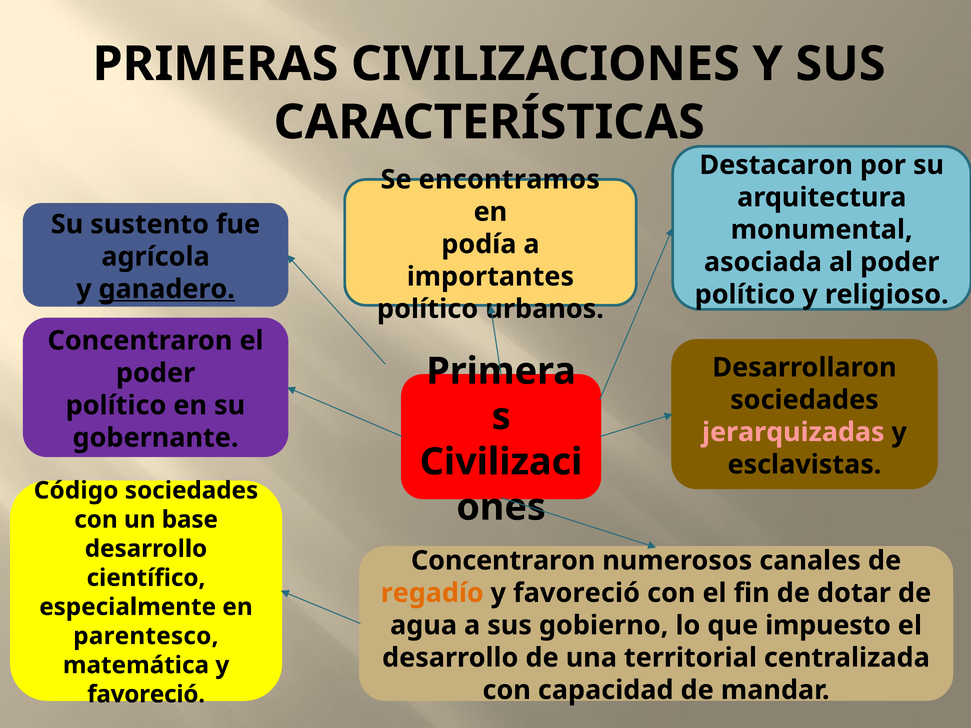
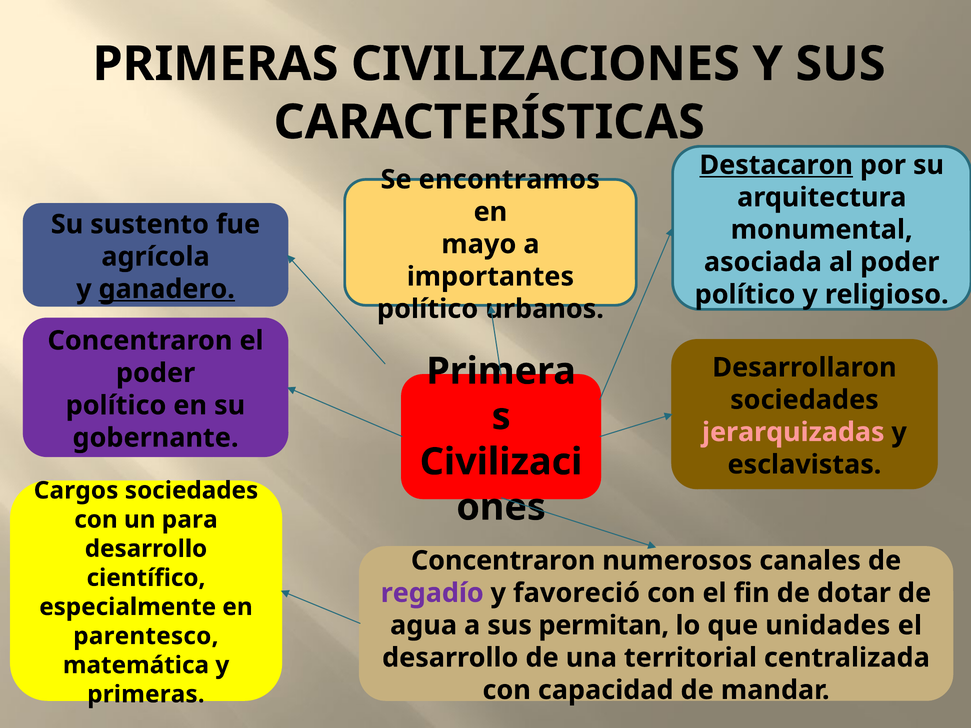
Destacaron underline: none -> present (776, 165)
podía: podía -> mayo (479, 244)
Código: Código -> Cargos (76, 491)
base: base -> para (190, 520)
regadío colour: orange -> purple (432, 593)
gobierno: gobierno -> permitan (604, 626)
impuesto: impuesto -> unidades (828, 626)
favoreció: favoreció -> primeras (146, 695)
